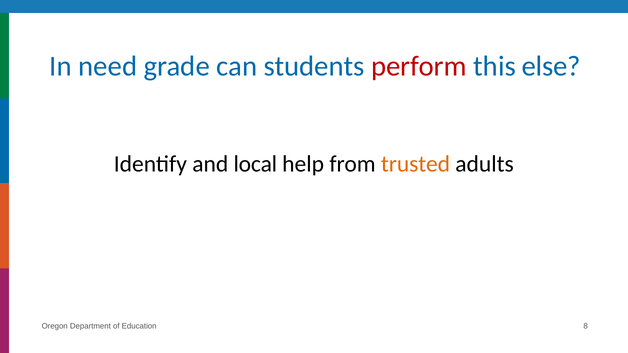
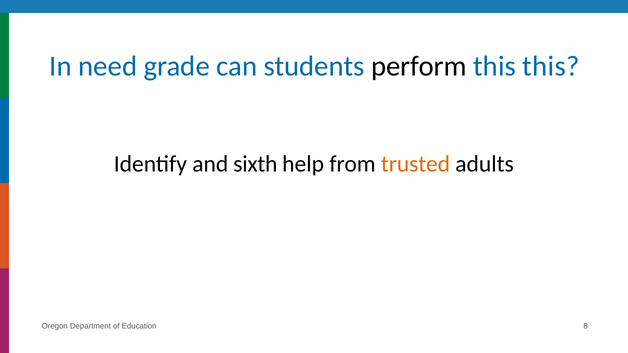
perform colour: red -> black (419, 66)
this else: else -> this (551, 66)
local: local -> sixth (255, 164)
